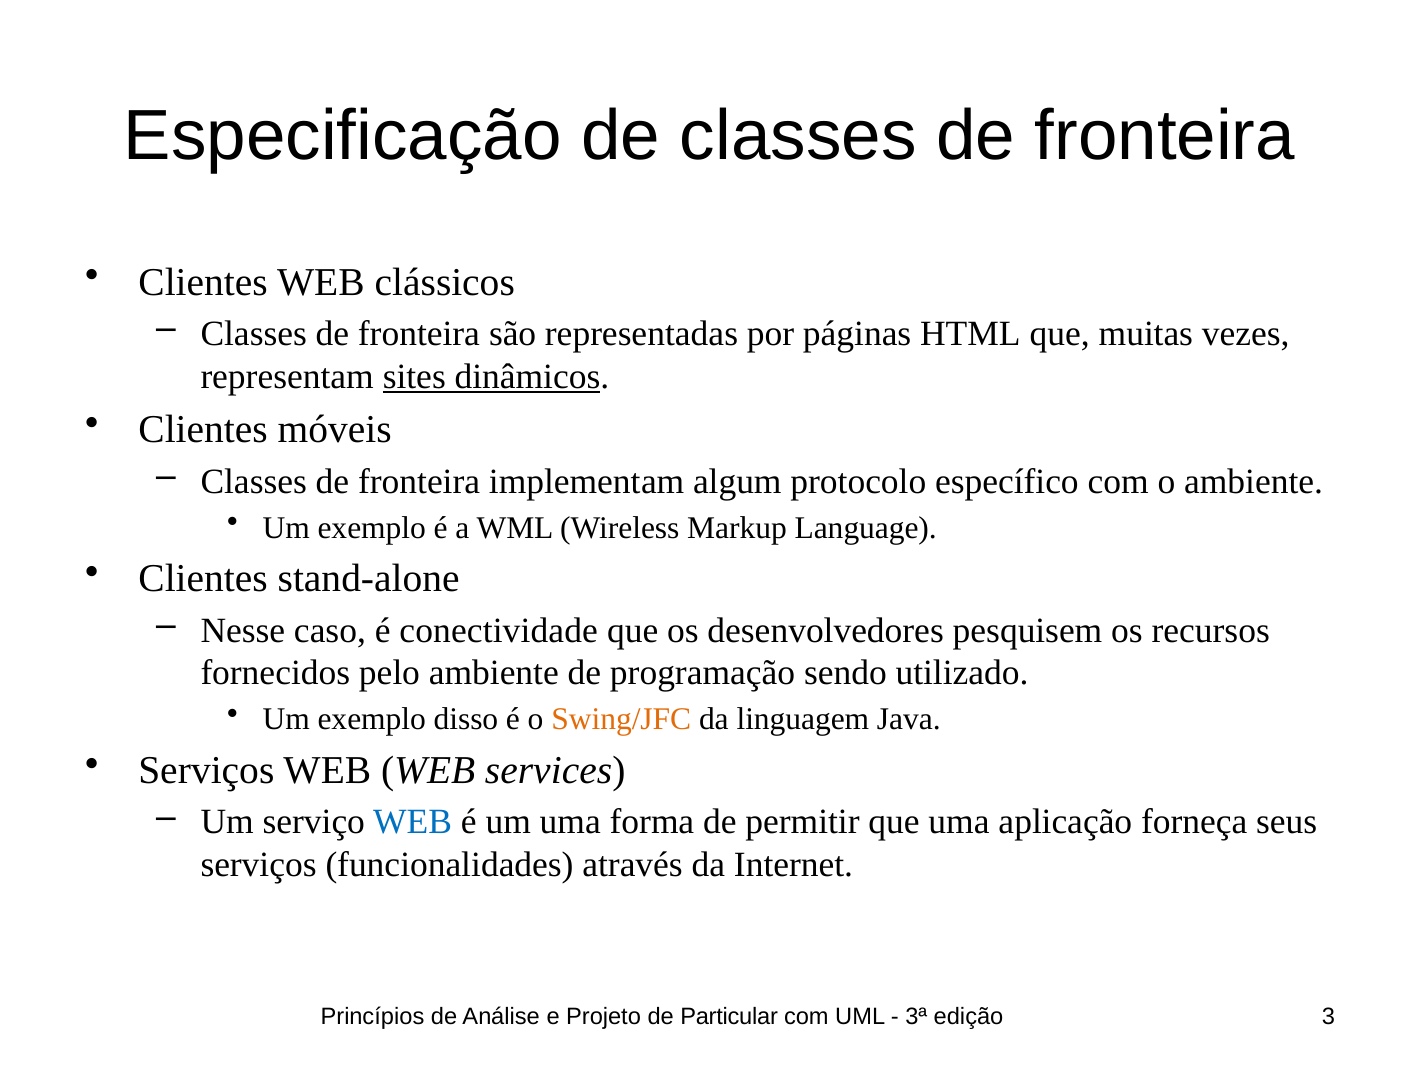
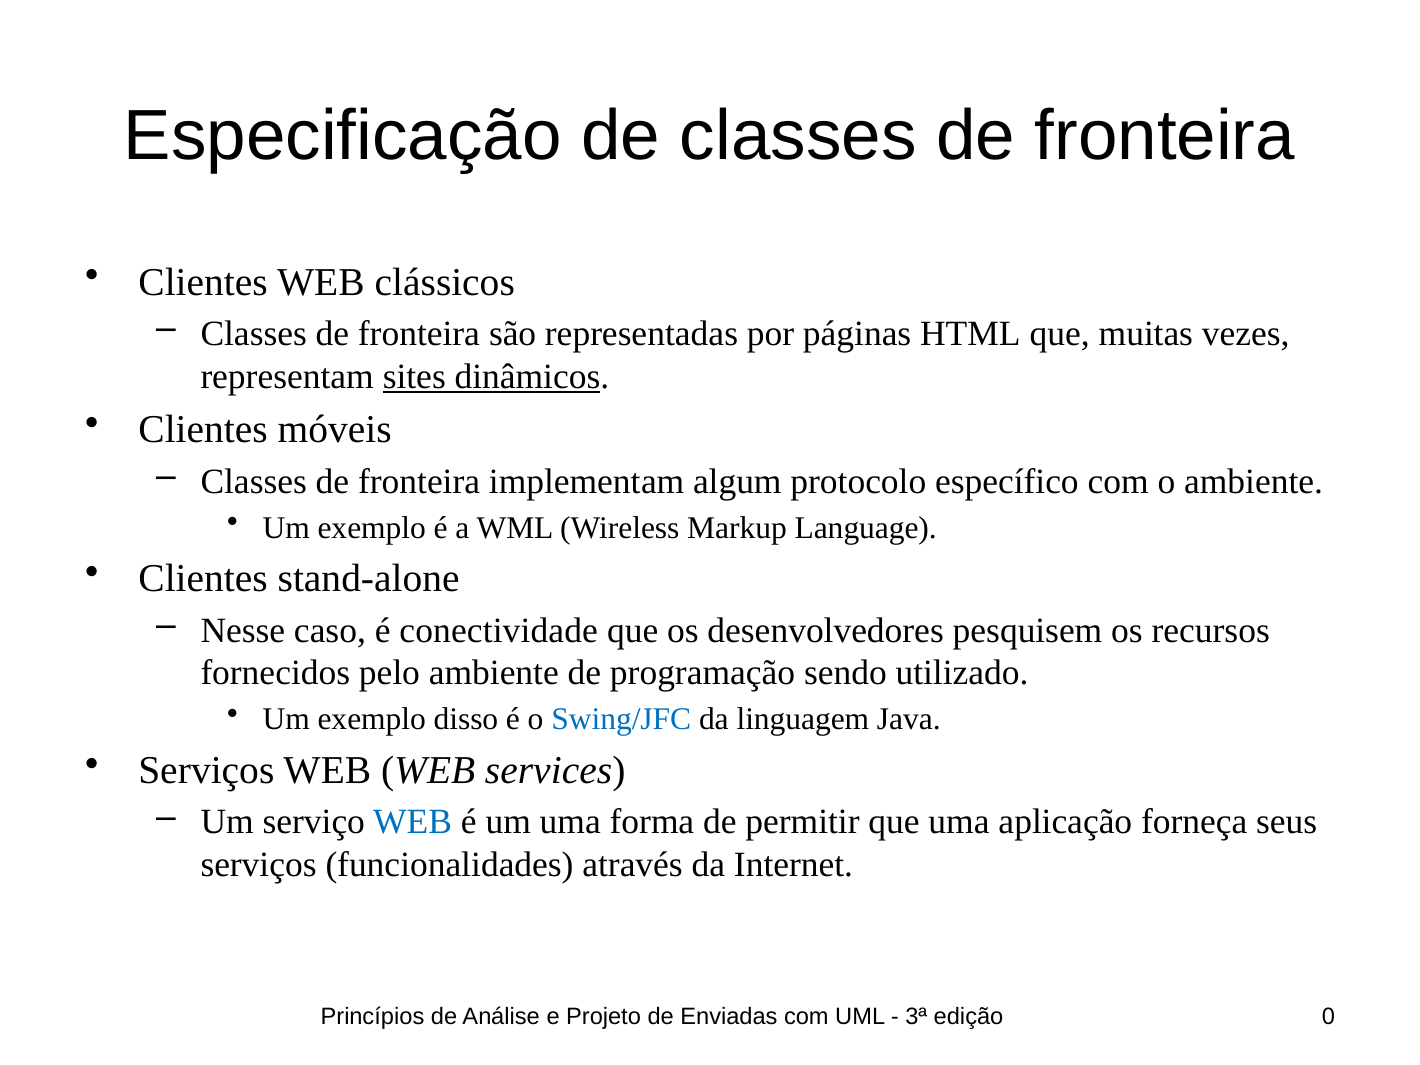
Swing/JFC colour: orange -> blue (621, 719)
Particular: Particular -> Enviadas (729, 1017)
3: 3 -> 0 (1328, 1017)
